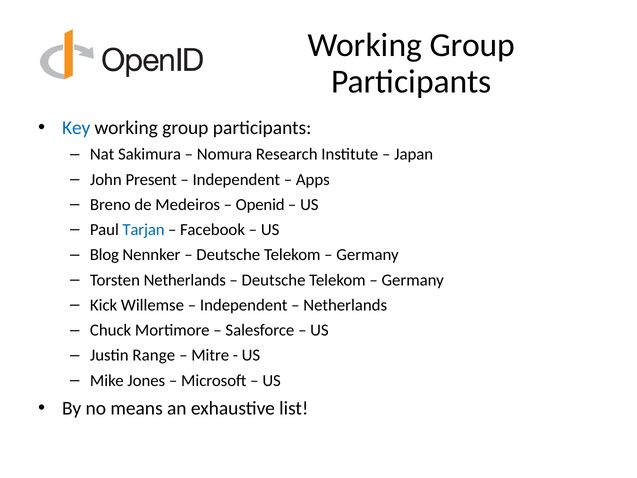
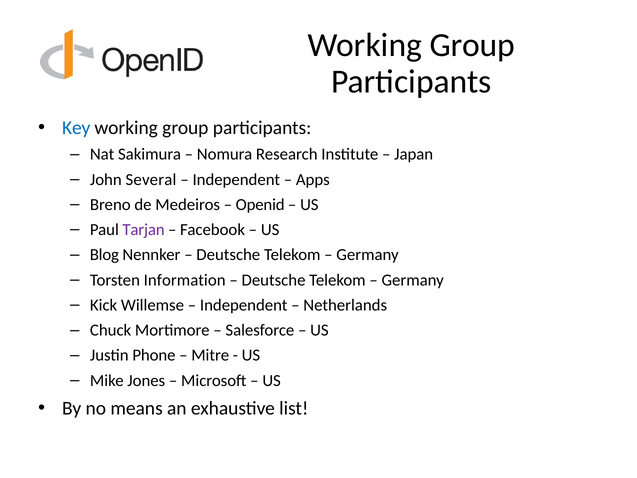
Present: Present -> Several (151, 179)
Tarjan colour: blue -> purple (144, 230)
Torsten Netherlands: Netherlands -> Information (185, 280)
Range: Range -> Phone (154, 355)
